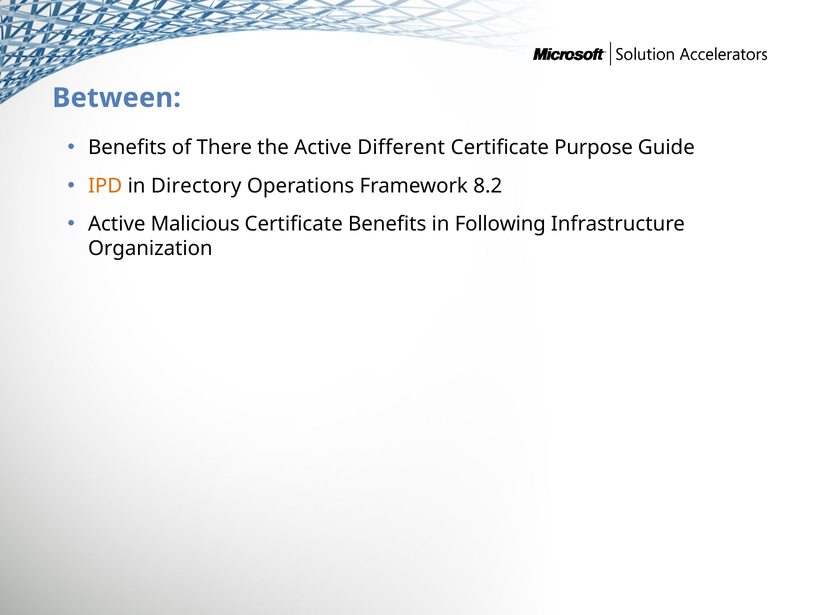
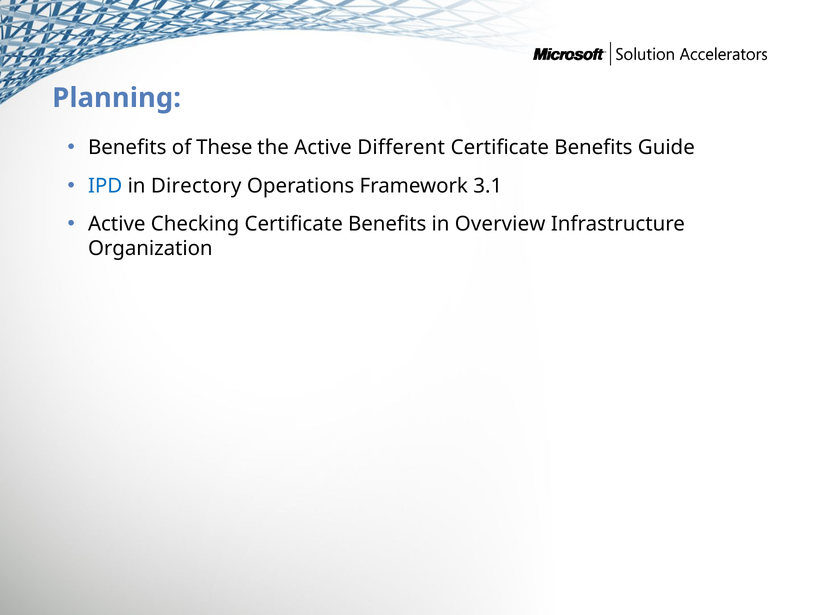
Between: Between -> Planning (117, 98)
There: There -> These (224, 148)
Purpose: Purpose -> Benefits (593, 148)
IPD colour: orange -> blue (105, 186)
8.2: 8.2 -> 3.1 (488, 186)
Malicious: Malicious -> Checking (195, 224)
Following: Following -> Overview (500, 224)
